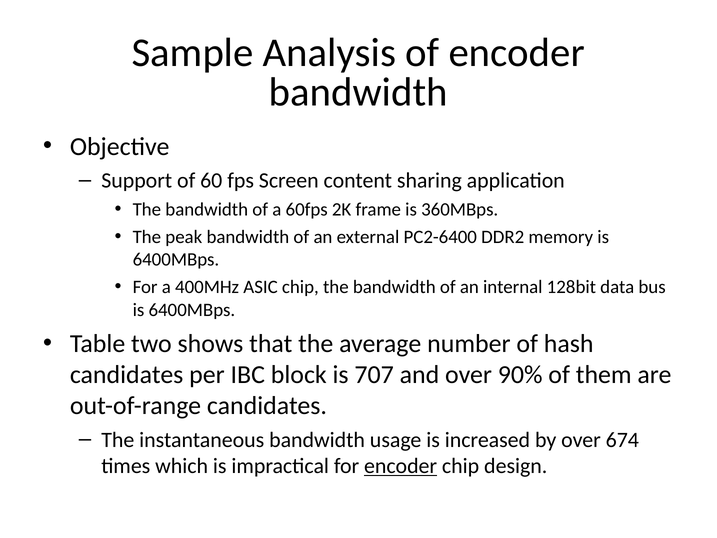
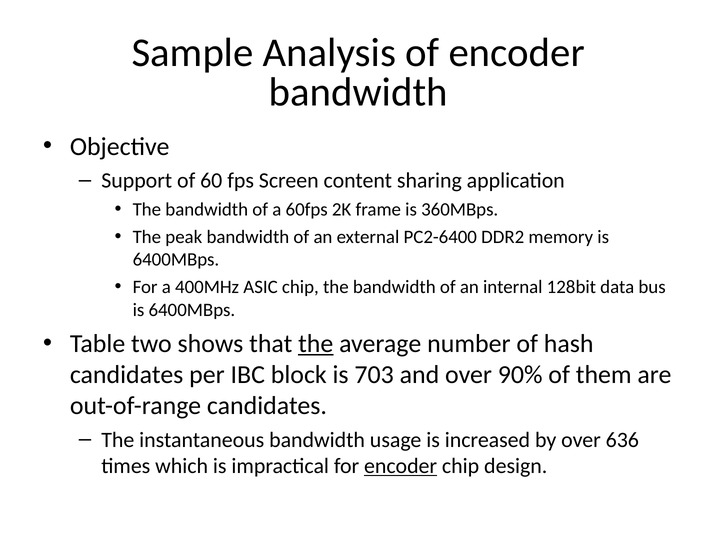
the underline: none -> present (316, 343)
707: 707 -> 703 (374, 375)
674: 674 -> 636 (622, 440)
